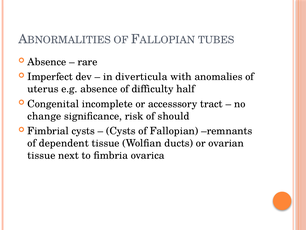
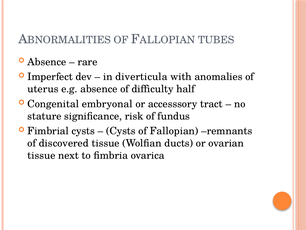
incomplete: incomplete -> embryonal (107, 104)
change: change -> stature (44, 116)
should: should -> fundus (174, 116)
dependent: dependent -> discovered (64, 143)
